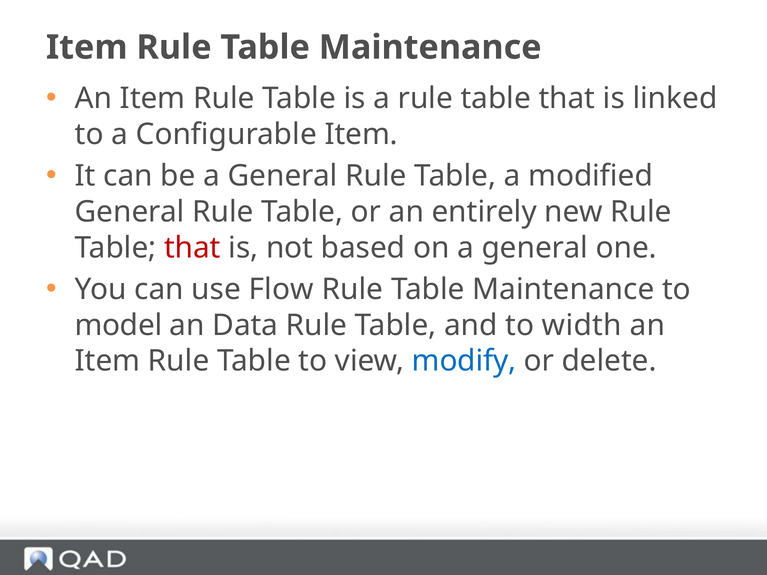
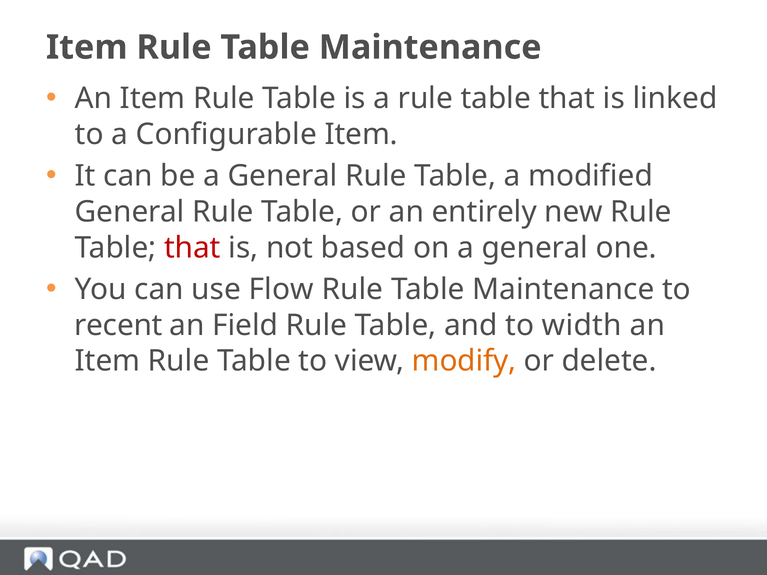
model: model -> recent (118, 325)
Data: Data -> Field (245, 325)
modify colour: blue -> orange (464, 361)
